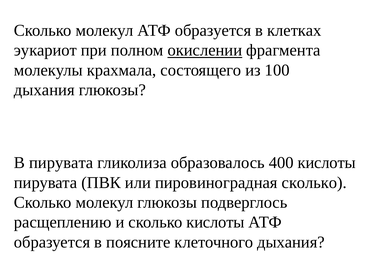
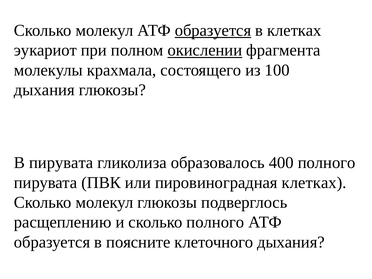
образуется underline: none -> present (213, 30)
400 кислоты: кислоты -> полного (327, 163)
пировиноградная сколько: сколько -> клетках (314, 183)
сколько кислоты: кислоты -> полного (215, 222)
